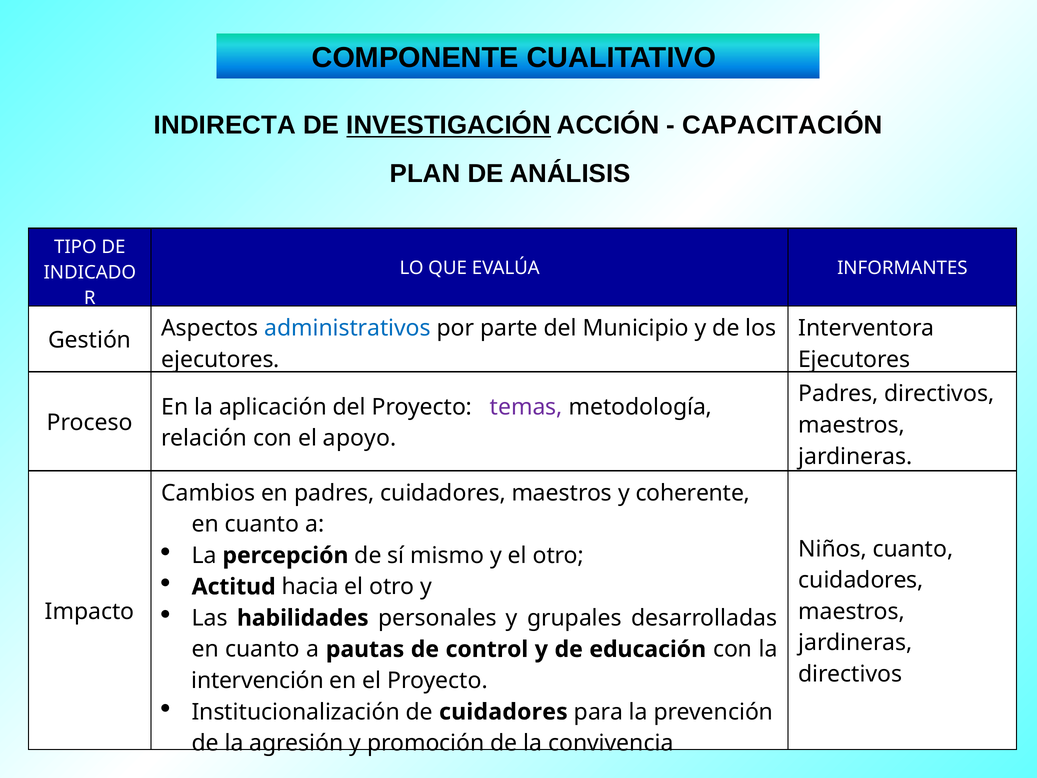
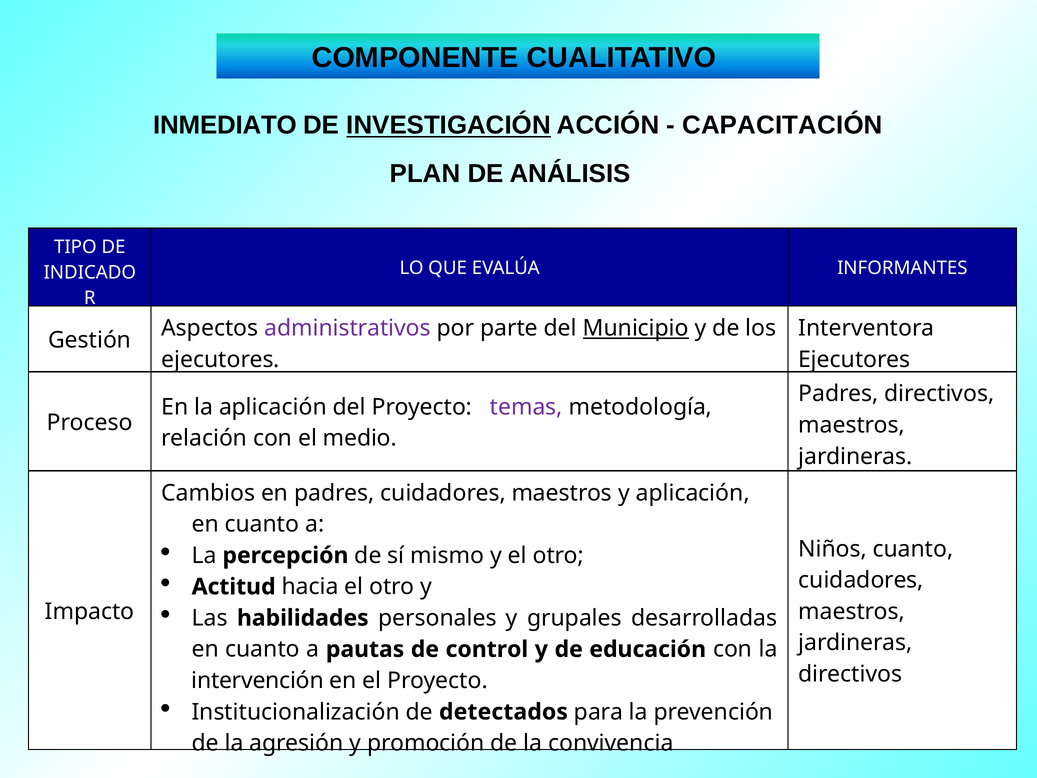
INDIRECTA: INDIRECTA -> INMEDIATO (225, 125)
administrativos colour: blue -> purple (348, 328)
Municipio underline: none -> present (636, 328)
apoyo: apoyo -> medio (360, 438)
y coherente: coherente -> aplicación (693, 493)
de cuidadores: cuidadores -> detectados (503, 712)
